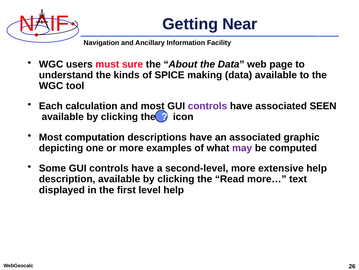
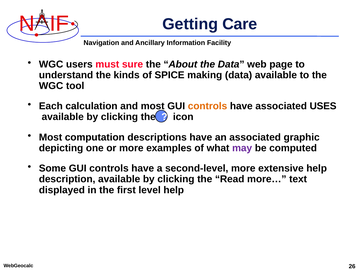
Near: Near -> Care (240, 24)
controls colour: purple -> orange (208, 106)
SEEN: SEEN -> USES (323, 106)
